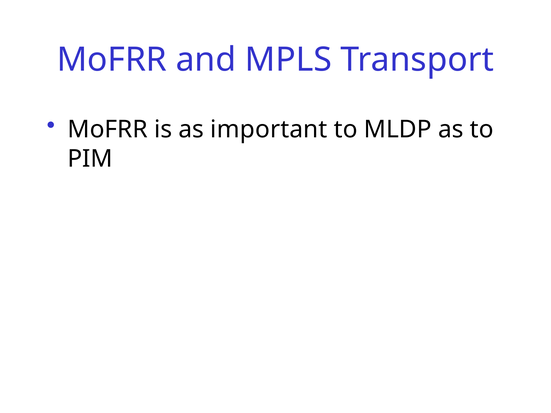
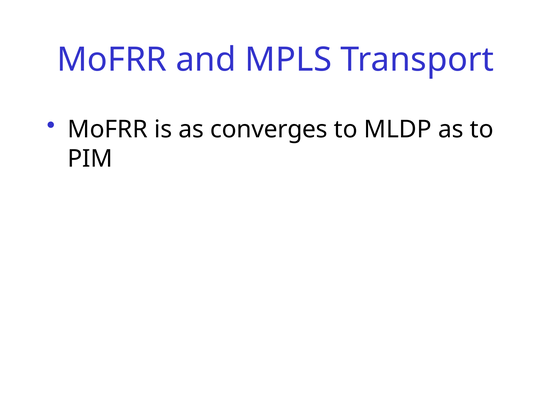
important: important -> converges (269, 129)
